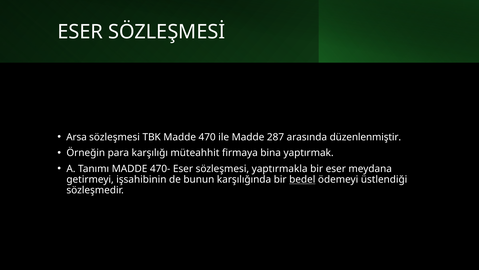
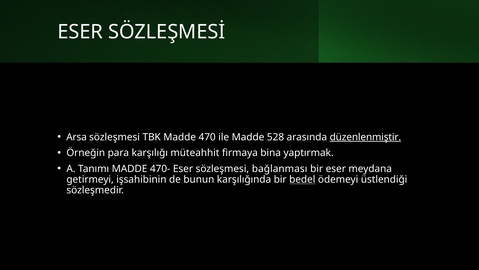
287: 287 -> 528 (275, 137)
düzenlenmiştir underline: none -> present (365, 137)
yaptırmakla: yaptırmakla -> bağlanması (280, 168)
